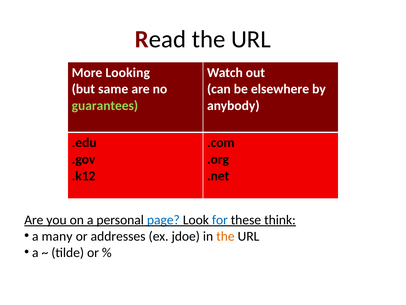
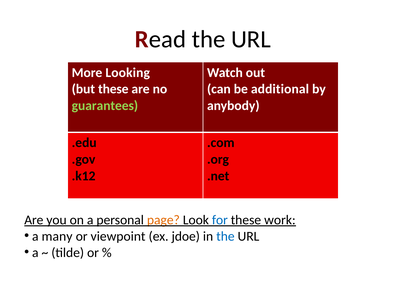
but same: same -> these (113, 89)
elsewhere: elsewhere -> additional (280, 89)
page colour: blue -> orange (163, 220)
think: think -> work (280, 220)
addresses: addresses -> viewpoint (118, 236)
the colour: orange -> blue (225, 236)
